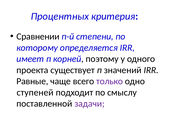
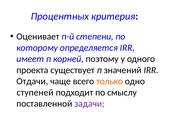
Сравнении: Сравнении -> Оценивает (38, 37)
Равные: Равные -> Отдачи (32, 82)
только colour: purple -> orange (110, 82)
